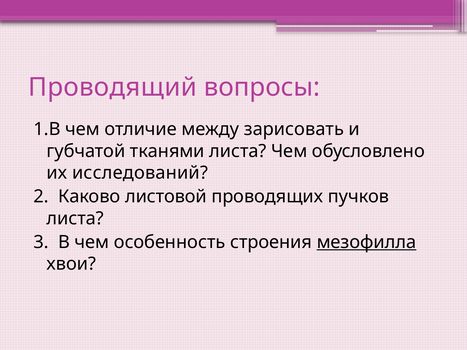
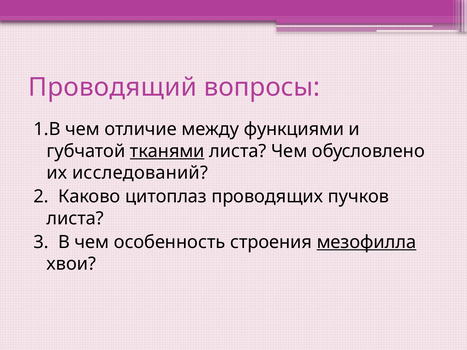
зарисовать: зарисовать -> функциями (294, 129)
тканями underline: none -> present (167, 151)
листовой: листовой -> цитоплаз (166, 197)
